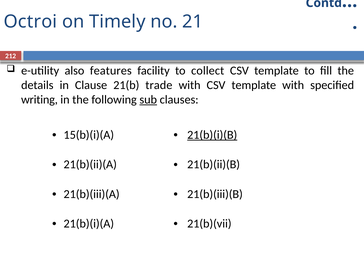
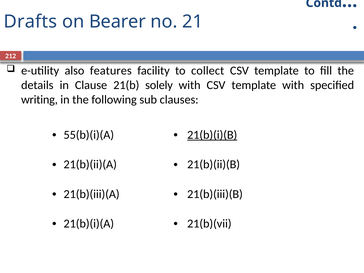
Octroi: Octroi -> Drafts (30, 22)
Timely: Timely -> Bearer (117, 22)
trade: trade -> solely (159, 85)
sub underline: present -> none (148, 100)
15(b)(i)(A: 15(b)(i)(A -> 55(b)(i)(A (89, 135)
